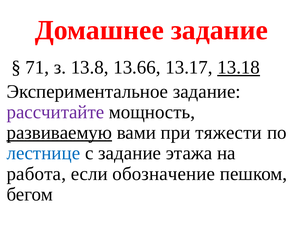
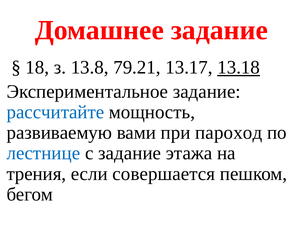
71: 71 -> 18 (37, 67)
13.66: 13.66 -> 79.21 (137, 67)
рассчитайте colour: purple -> blue (55, 112)
развиваемую underline: present -> none (59, 132)
тяжести: тяжести -> пароход (229, 132)
работа: работа -> трения (36, 173)
обозначение: обозначение -> совершается (164, 173)
